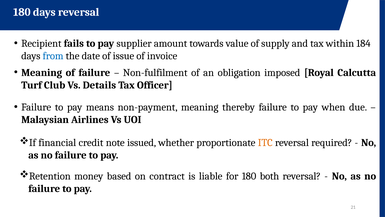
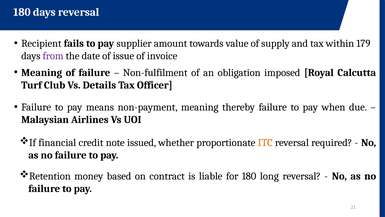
184: 184 -> 179 (363, 43)
from colour: blue -> purple (53, 56)
both: both -> long (269, 176)
